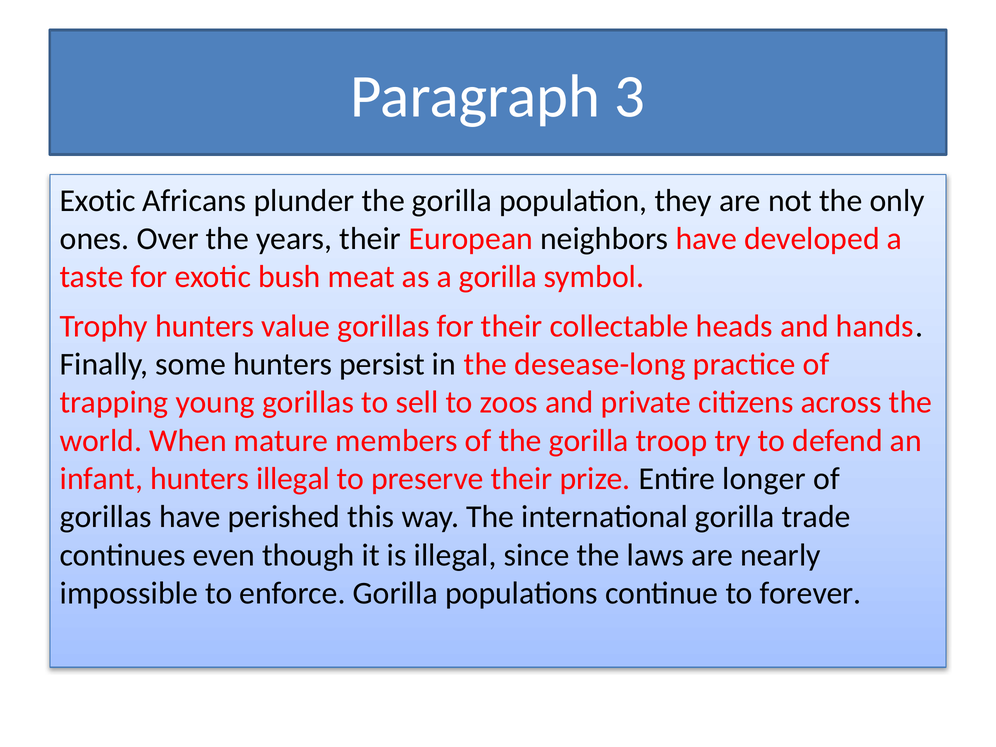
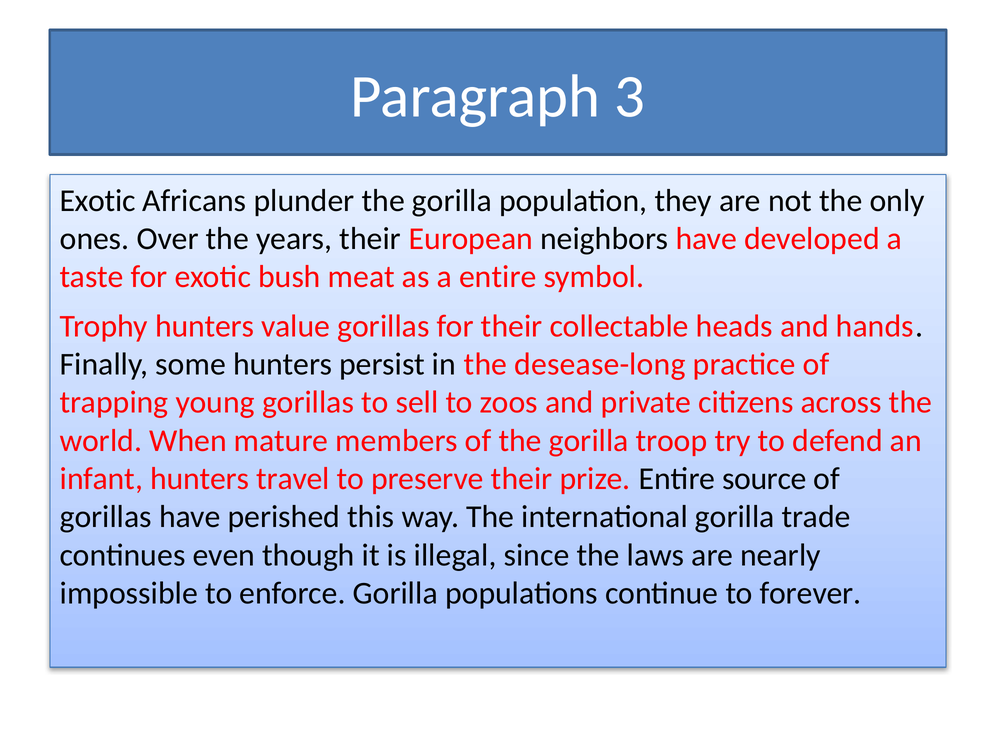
a gorilla: gorilla -> entire (498, 277)
hunters illegal: illegal -> travel (293, 479)
longer: longer -> source (764, 479)
